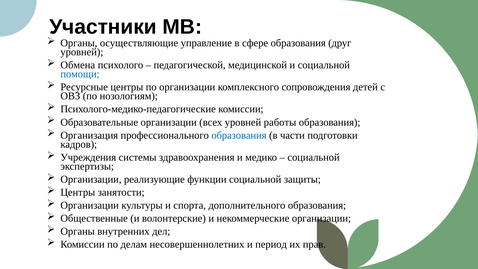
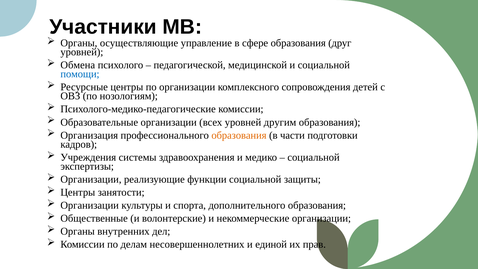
работы: работы -> другим (280, 122)
образования colour: blue -> orange (239, 135)
период: период -> единой (271, 244)
